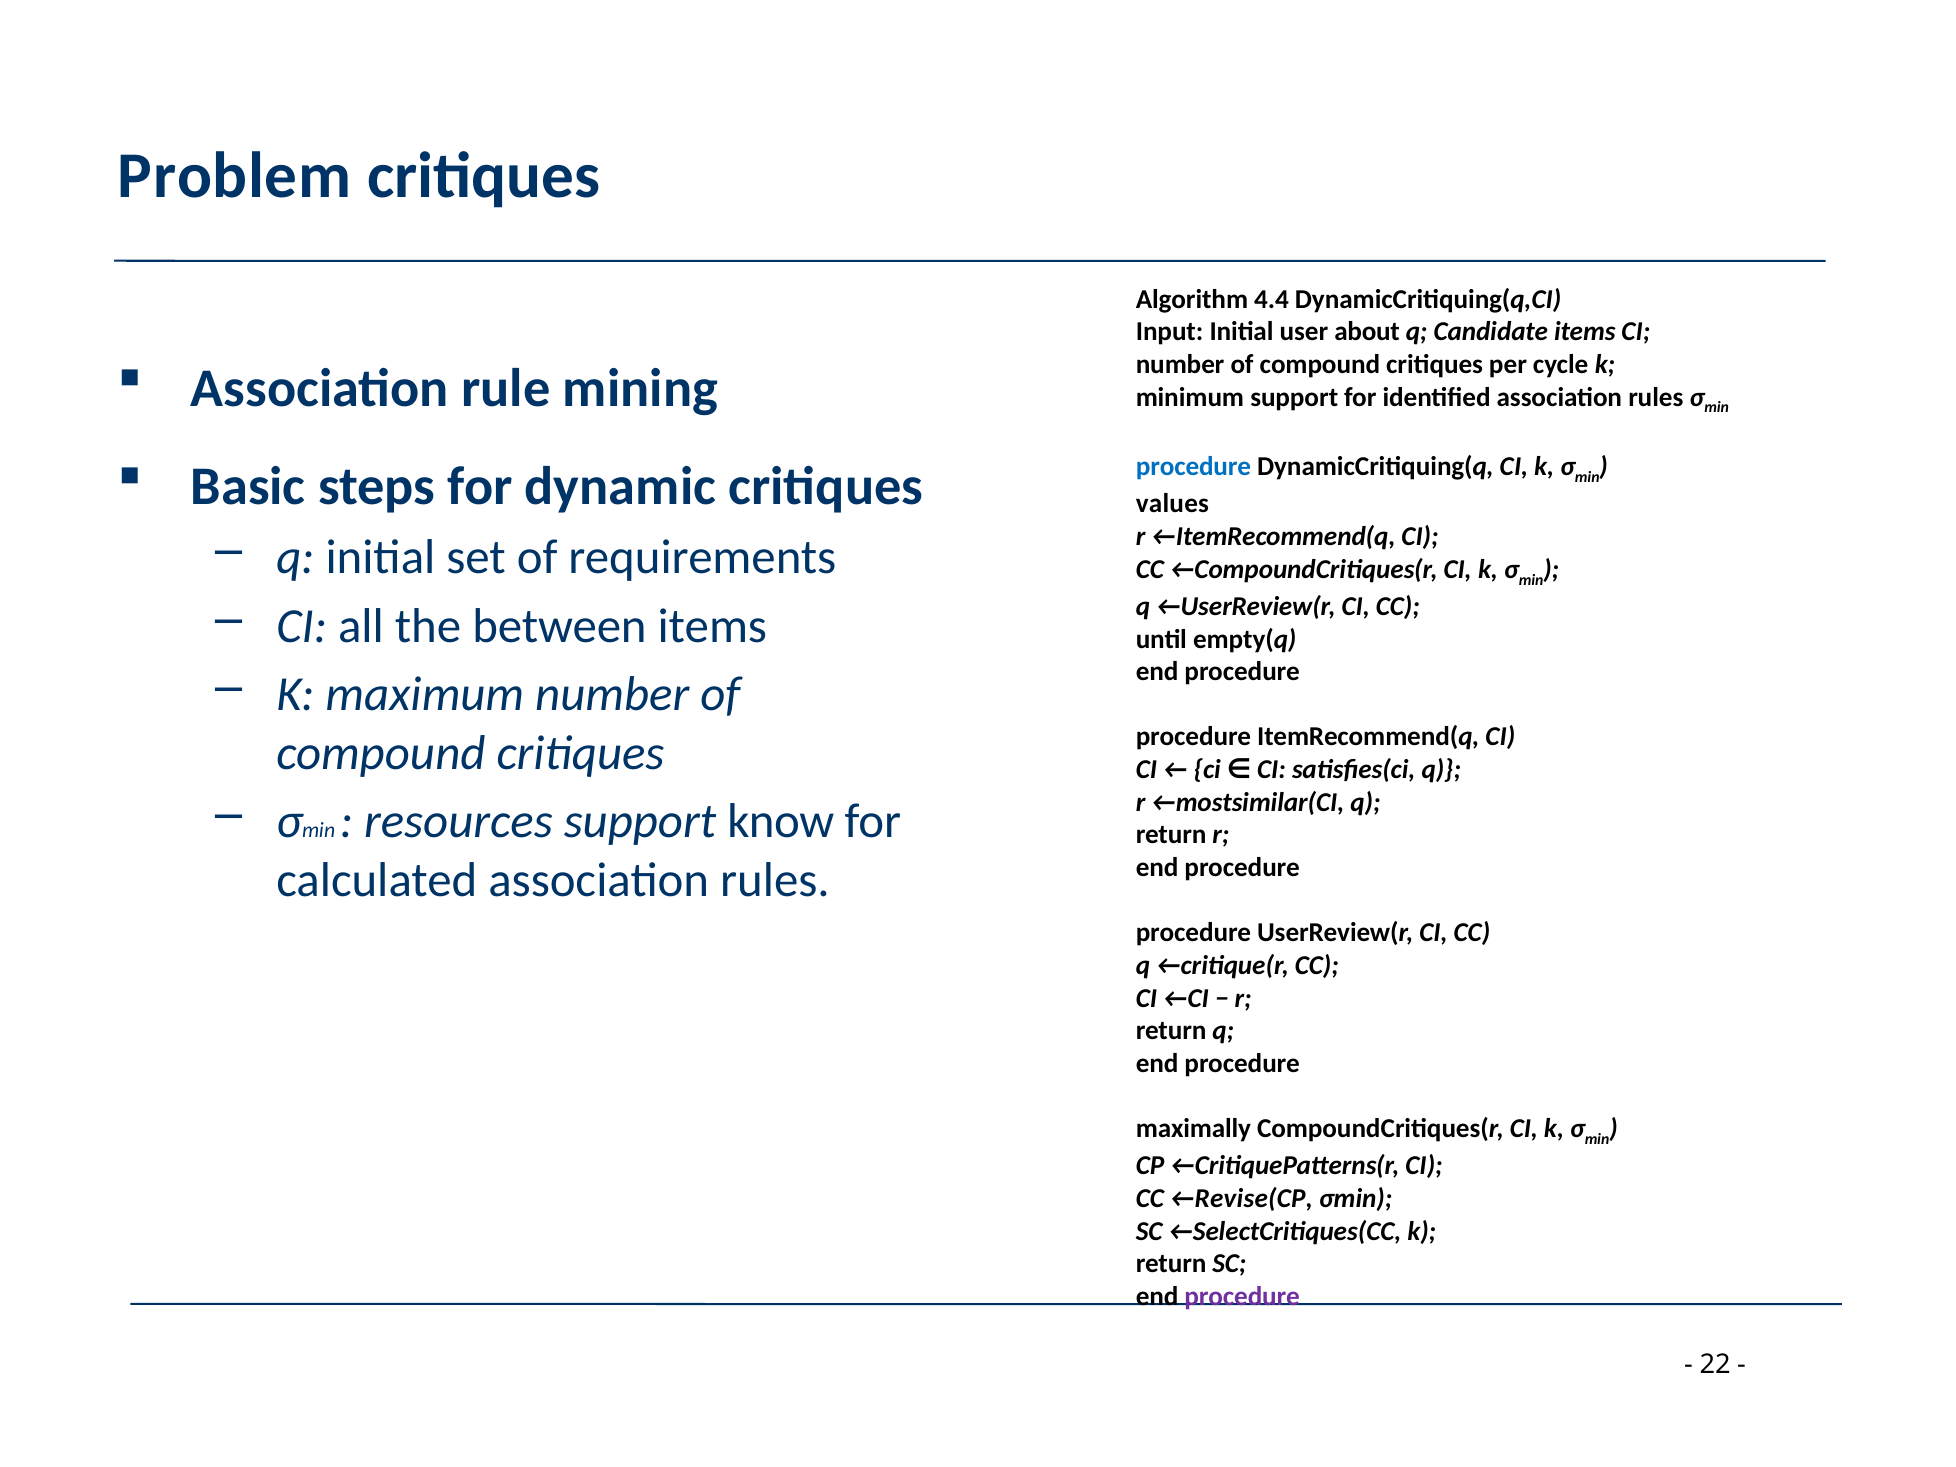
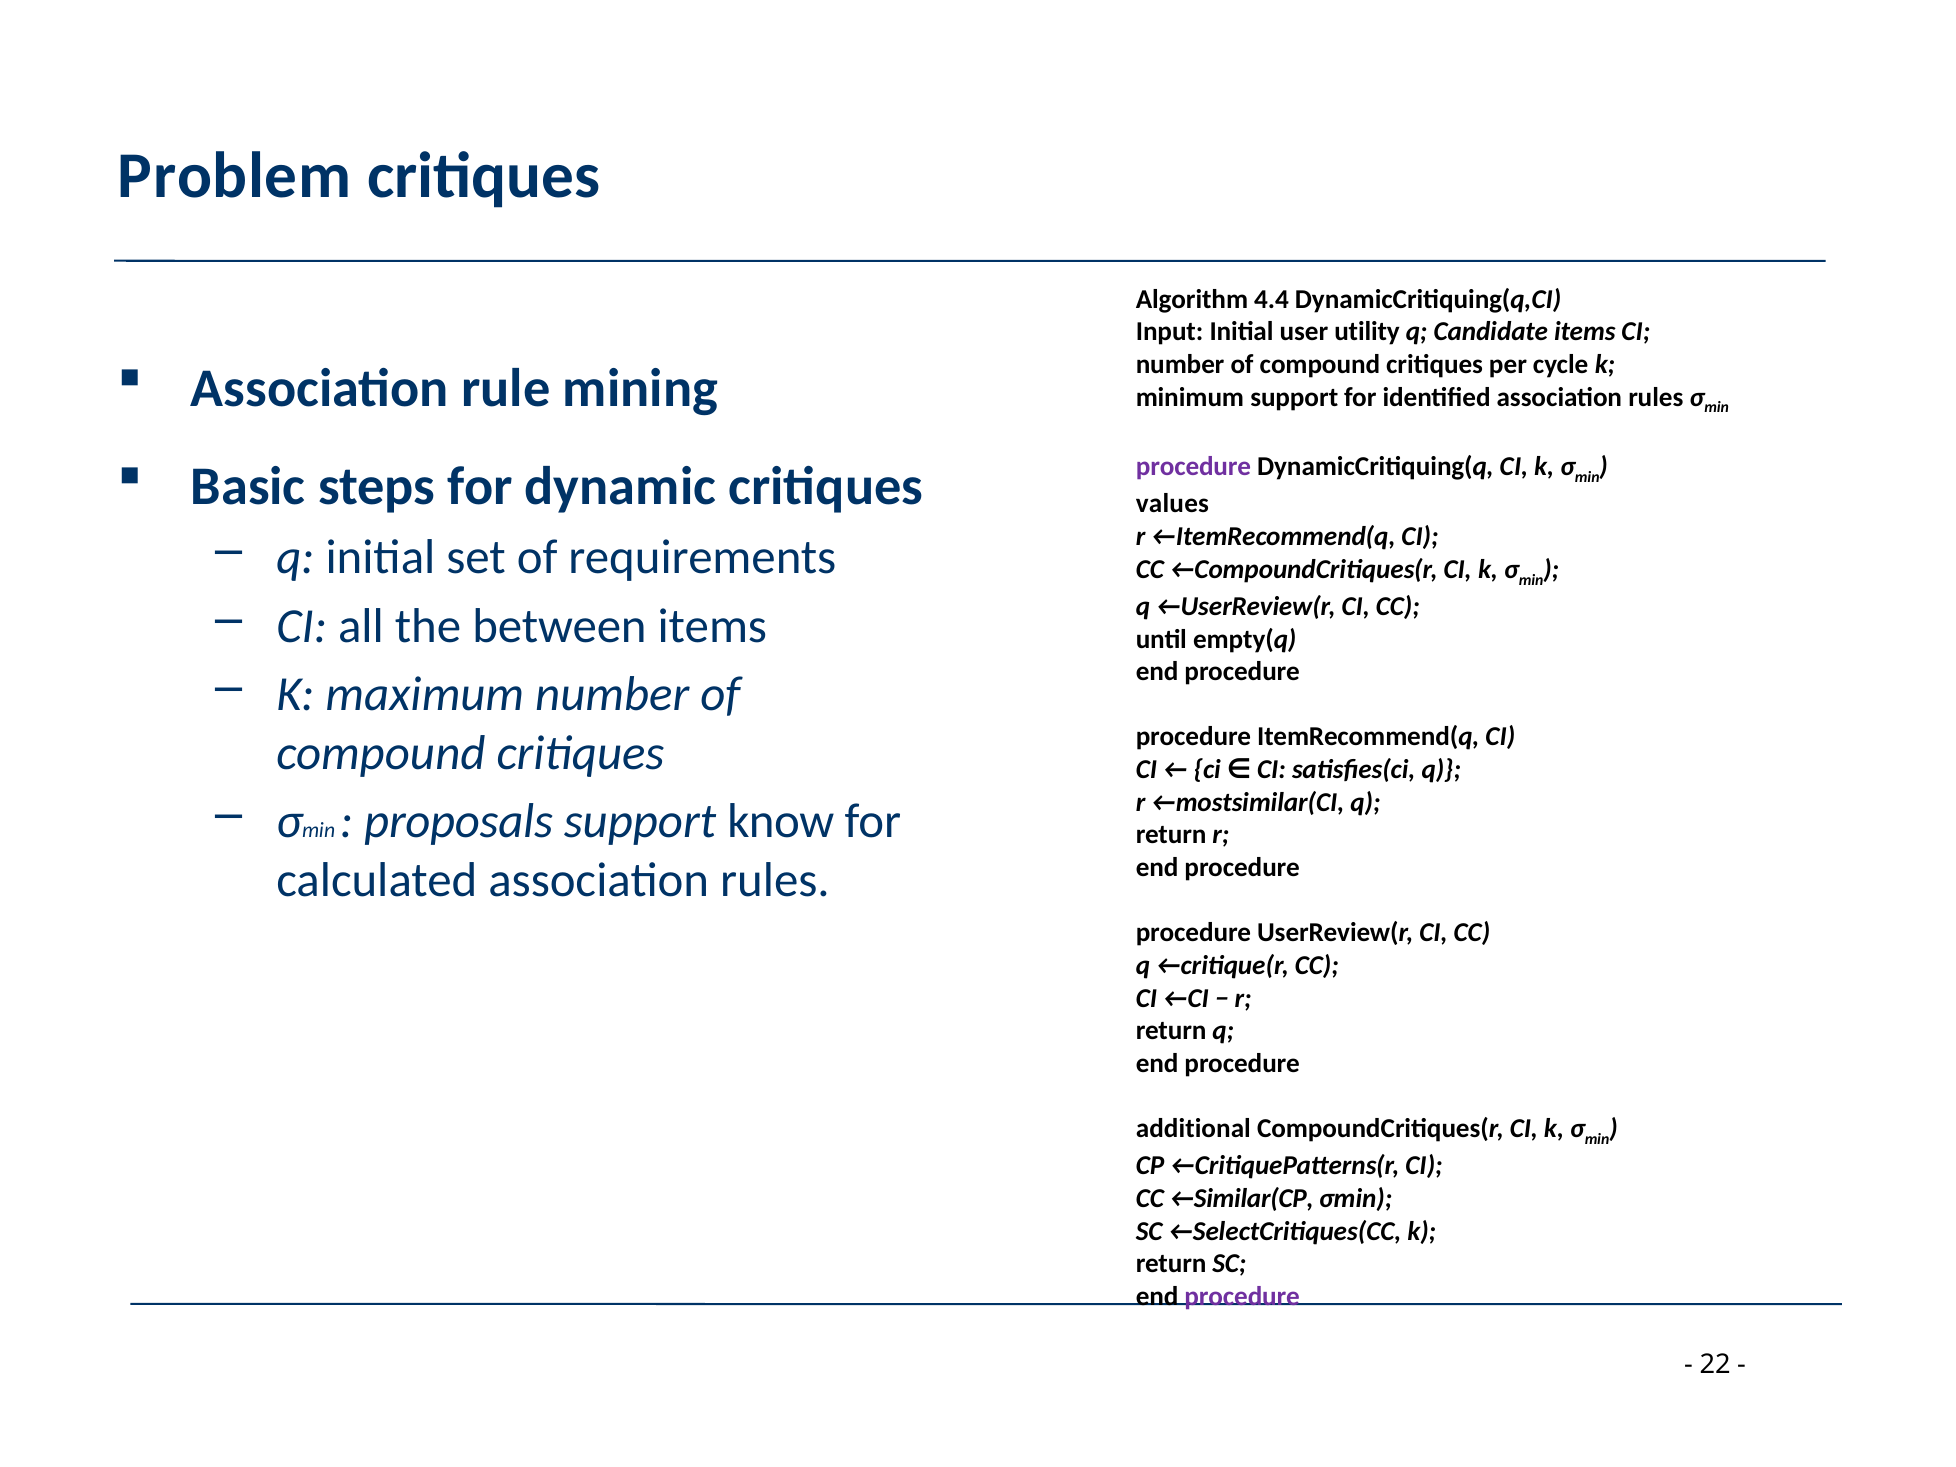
about: about -> utility (1367, 332)
procedure colour: blue -> purple (1193, 467)
resources: resources -> proposals (459, 822)
maximally: maximally -> additional (1193, 1129)
←Revise(CP: ←Revise(CP -> ←Similar(CP (1242, 1199)
